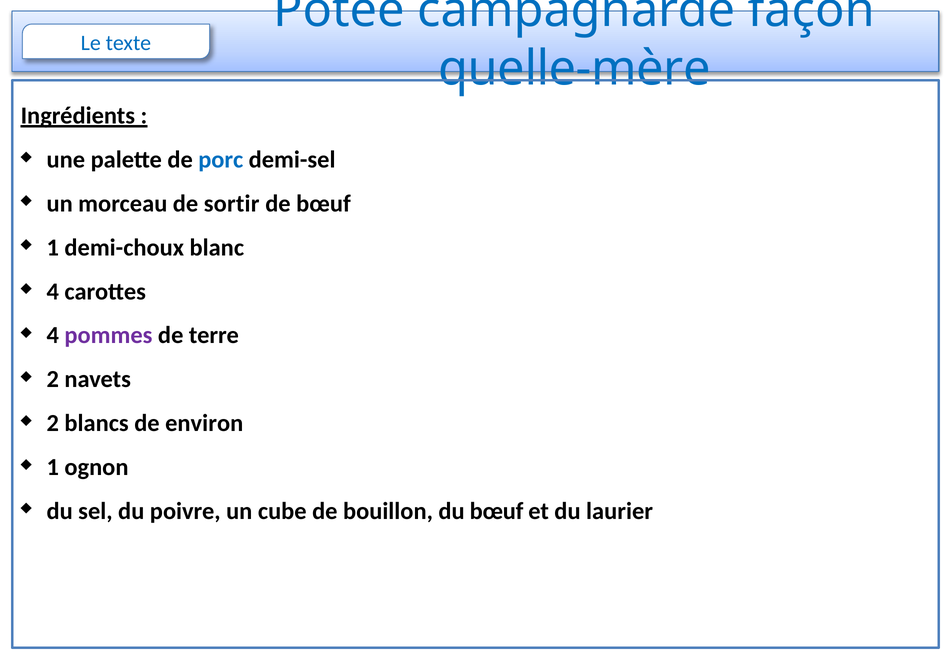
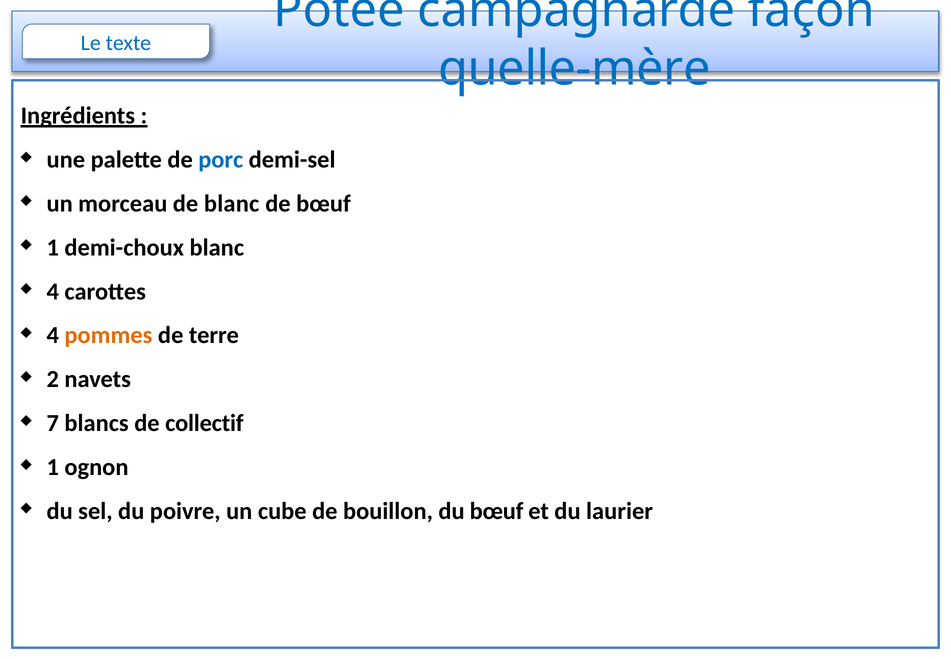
de sortir: sortir -> blanc (232, 203)
pommes colour: purple -> orange (108, 335)
2: 2 -> 7 (53, 423)
environ: environ -> collectif (204, 423)
